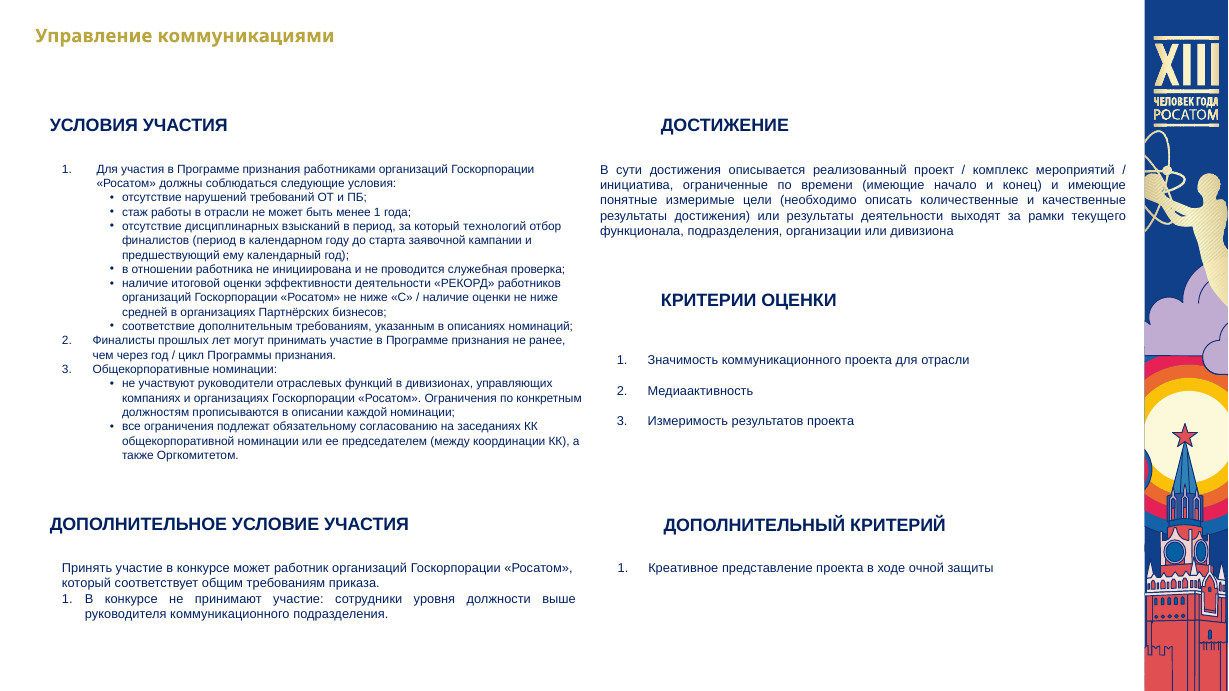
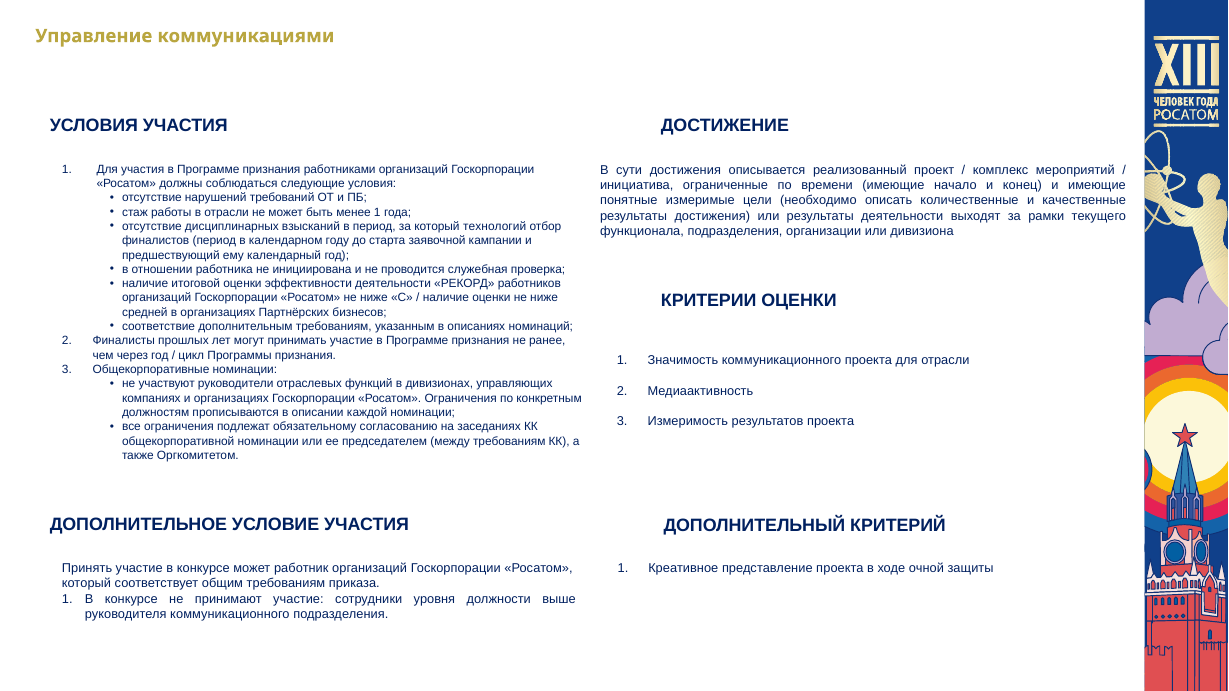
между координации: координации -> требованиям (509, 441)
